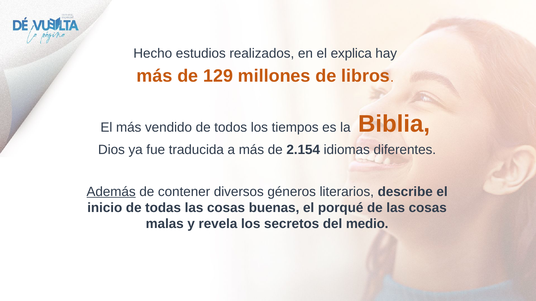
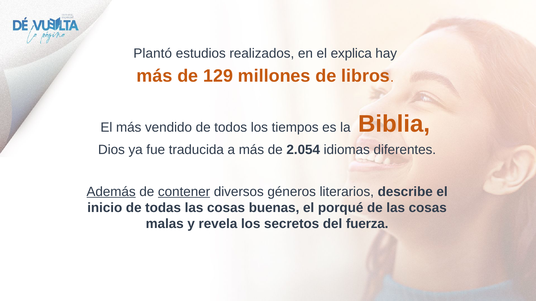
Hecho: Hecho -> Plantó (153, 54)
2.154: 2.154 -> 2.054 (303, 150)
contener underline: none -> present (184, 192)
medio: medio -> fuerza (367, 224)
